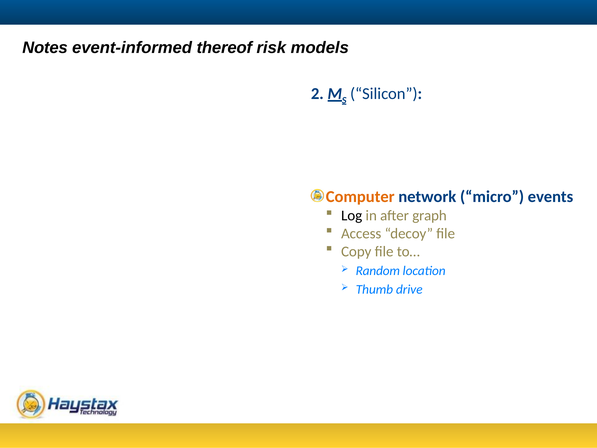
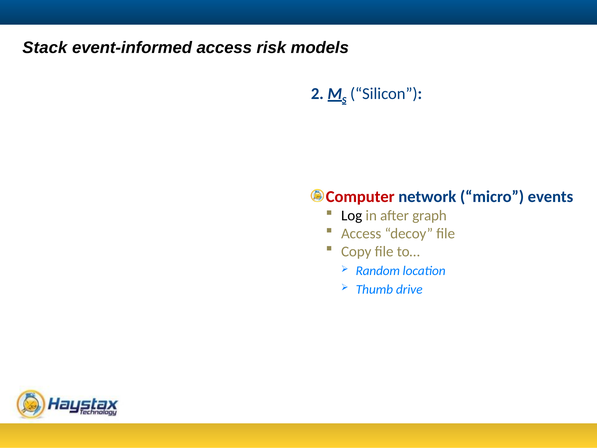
Notes: Notes -> Stack (45, 48)
event-informed thereof: thereof -> access (224, 48)
Computer colour: orange -> red (360, 197)
